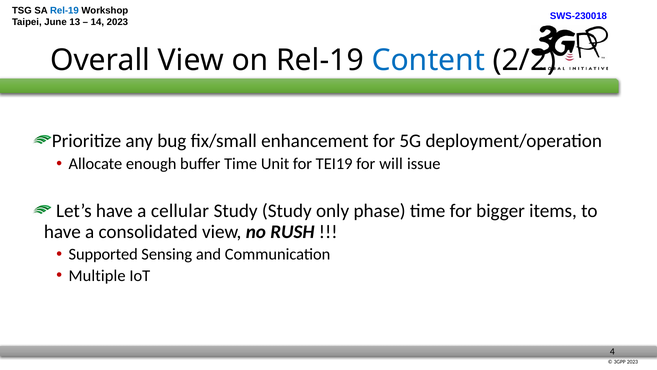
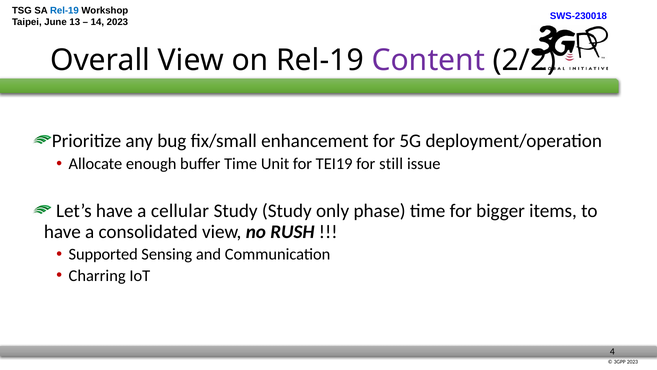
Content colour: blue -> purple (428, 60)
will: will -> still (391, 164)
Multiple: Multiple -> Charring (97, 275)
